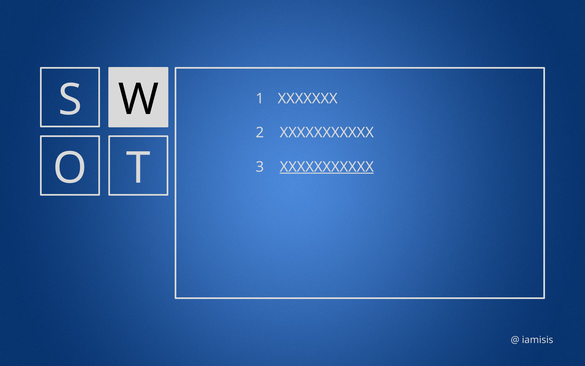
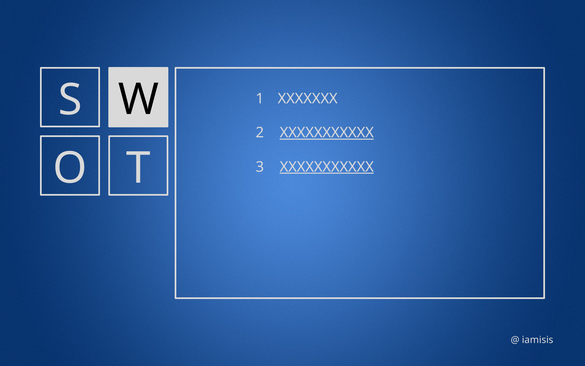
XXXXXXXXXXX underline: none -> present (327, 133)
